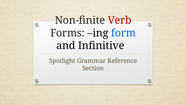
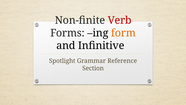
form colour: blue -> orange (123, 33)
